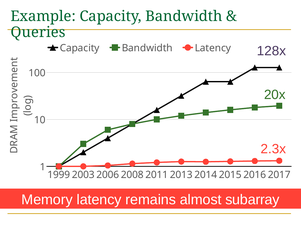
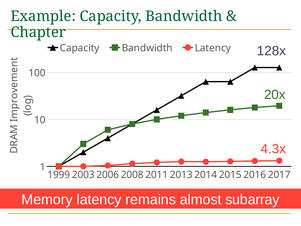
Queries: Queries -> Chapter (38, 32)
2.3x: 2.3x -> 4.3x (273, 149)
